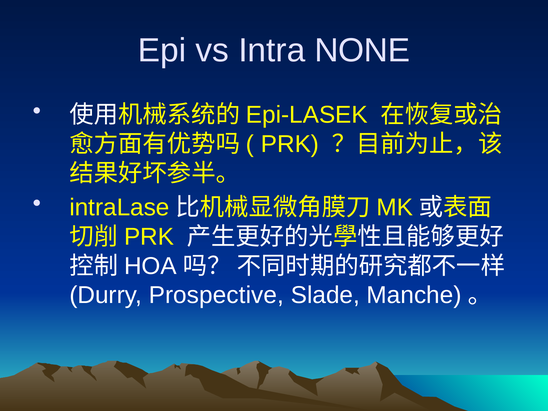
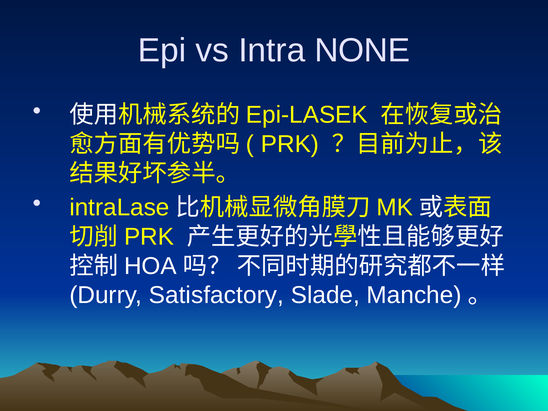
Prospective: Prospective -> Satisfactory (216, 295)
